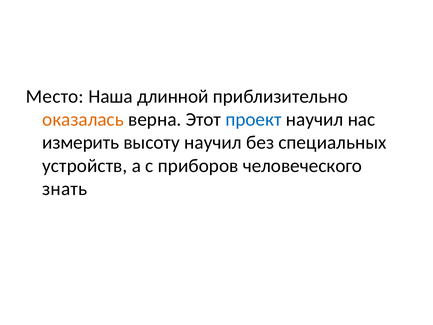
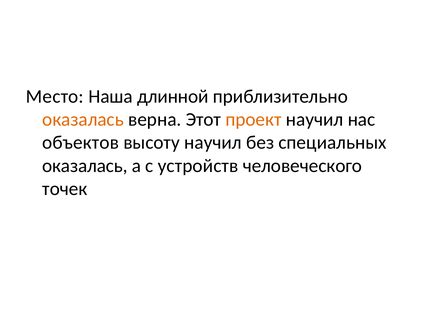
проект colour: blue -> orange (253, 119)
измерить: измерить -> объектов (81, 142)
устройств: устройств -> оказалась (85, 166)
приборов: приборов -> устройств (198, 166)
знать: знать -> точек (65, 189)
